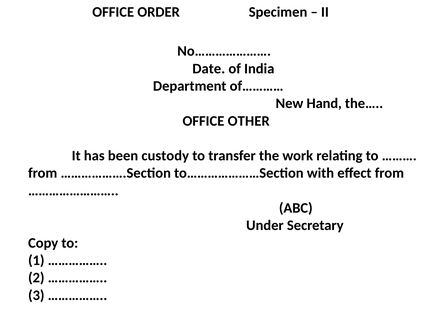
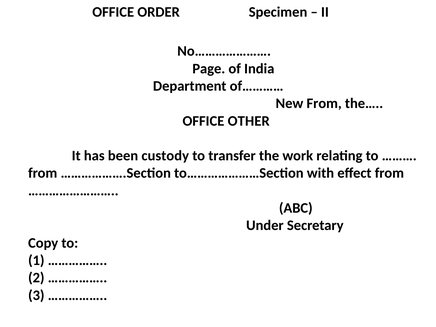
Date: Date -> Page (209, 69)
New Hand: Hand -> From (324, 103)
